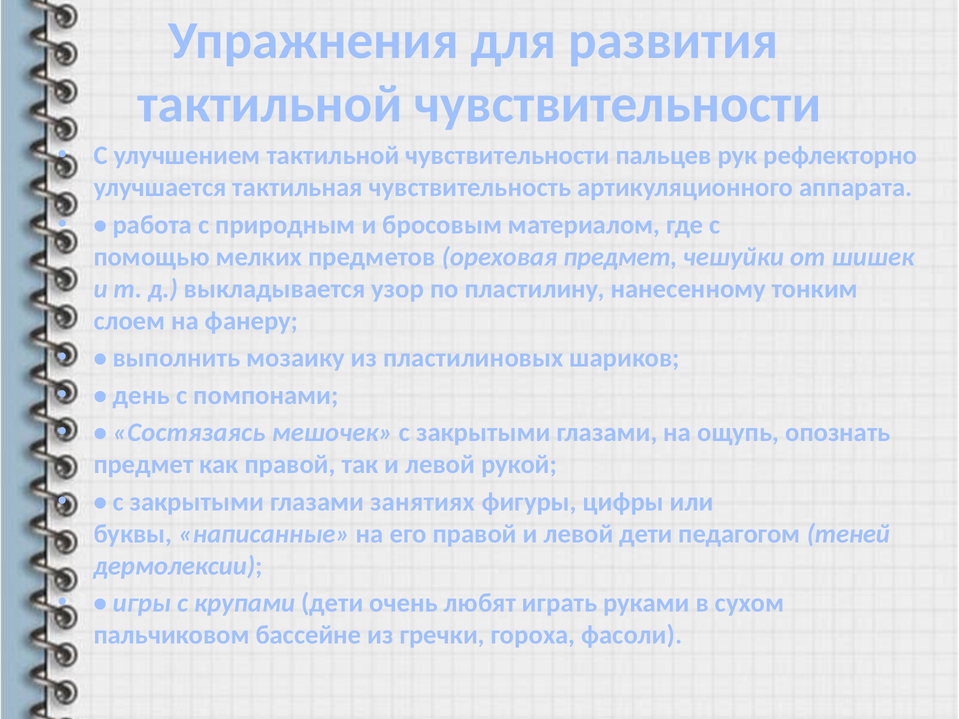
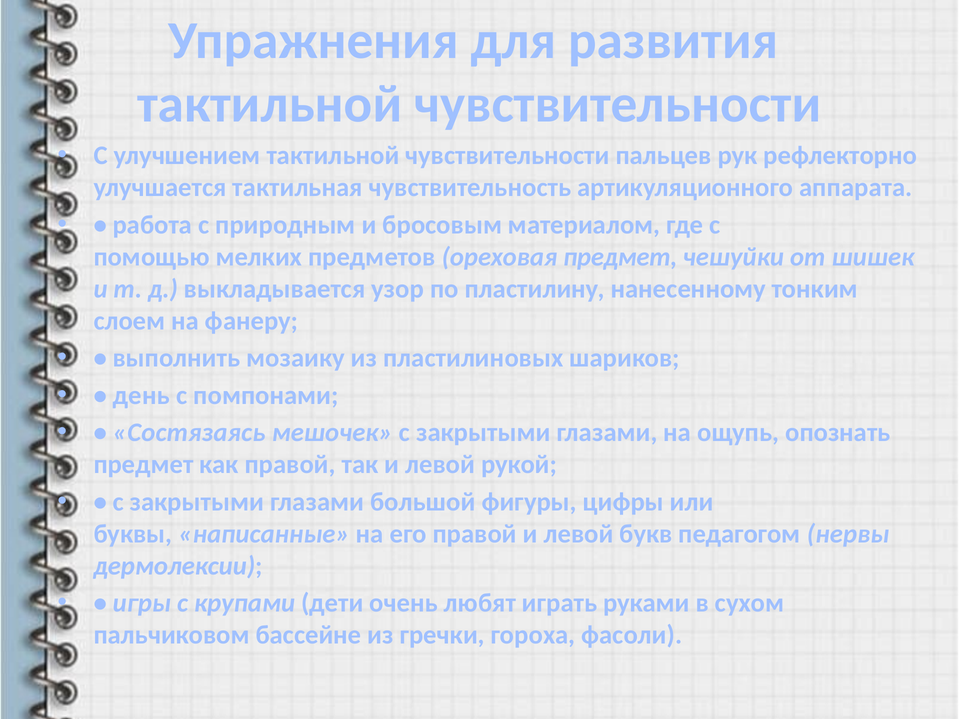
занятиях: занятиях -> большой (423, 502)
левой дети: дети -> букв (646, 534)
теней: теней -> нервы (848, 534)
